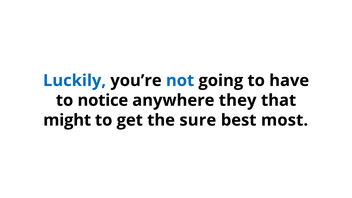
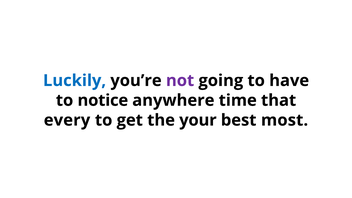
not colour: blue -> purple (180, 81)
they: they -> time (238, 100)
might: might -> every (67, 120)
sure: sure -> your (198, 120)
